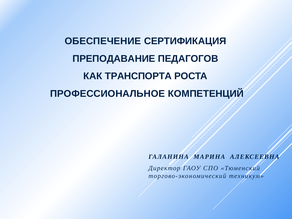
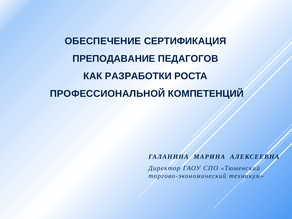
ТРАНСПОРТА: ТРАНСПОРТА -> РАЗРАБОТКИ (138, 76)
ПРОФЕССИОНАЛЬНОЕ: ПРОФЕССИОНАЛЬНОЕ -> ПРОФЕССИОНАЛЬНОЙ (108, 94)
